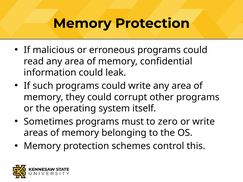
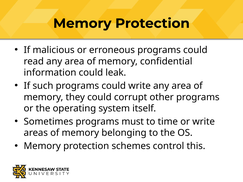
zero: zero -> time (168, 122)
